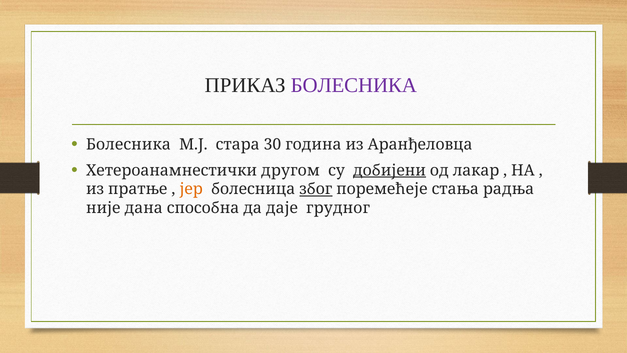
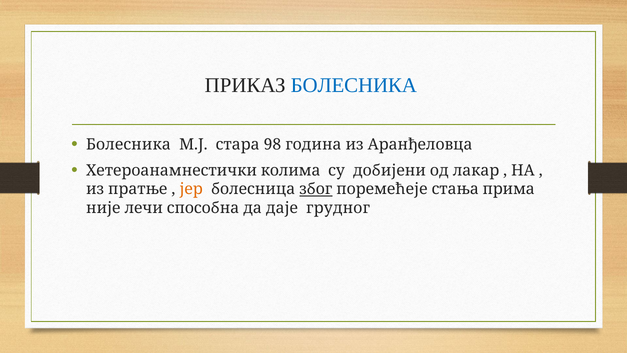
БОЛЕСНИКА colour: purple -> blue (354, 85)
30: 30 -> 98 (272, 144)
другом: другом -> колима (291, 170)
добијени underline: present -> none (389, 170)
радња: радња -> прима (509, 189)
дана: дана -> лечи (144, 208)
